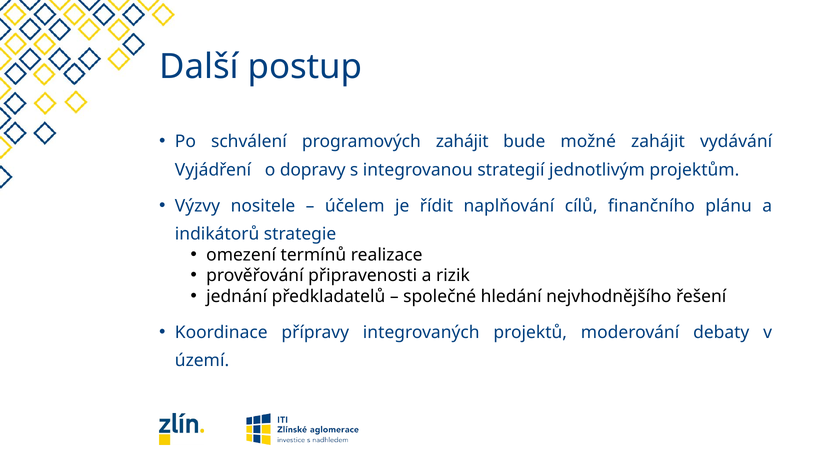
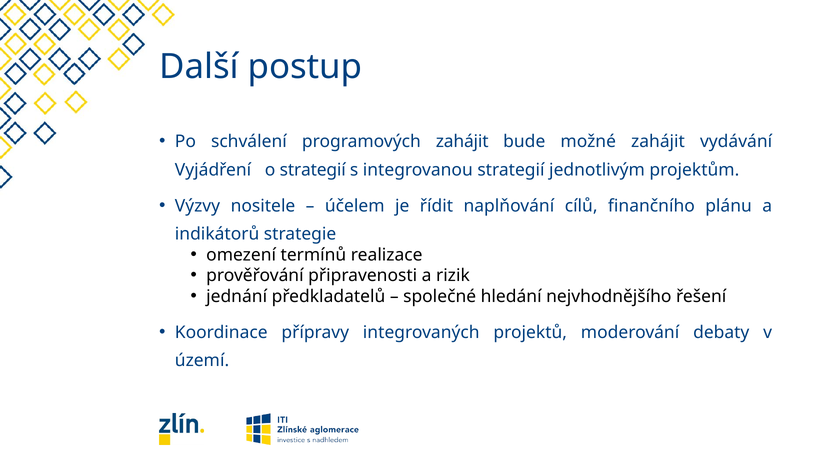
o dopravy: dopravy -> strategií (313, 170)
